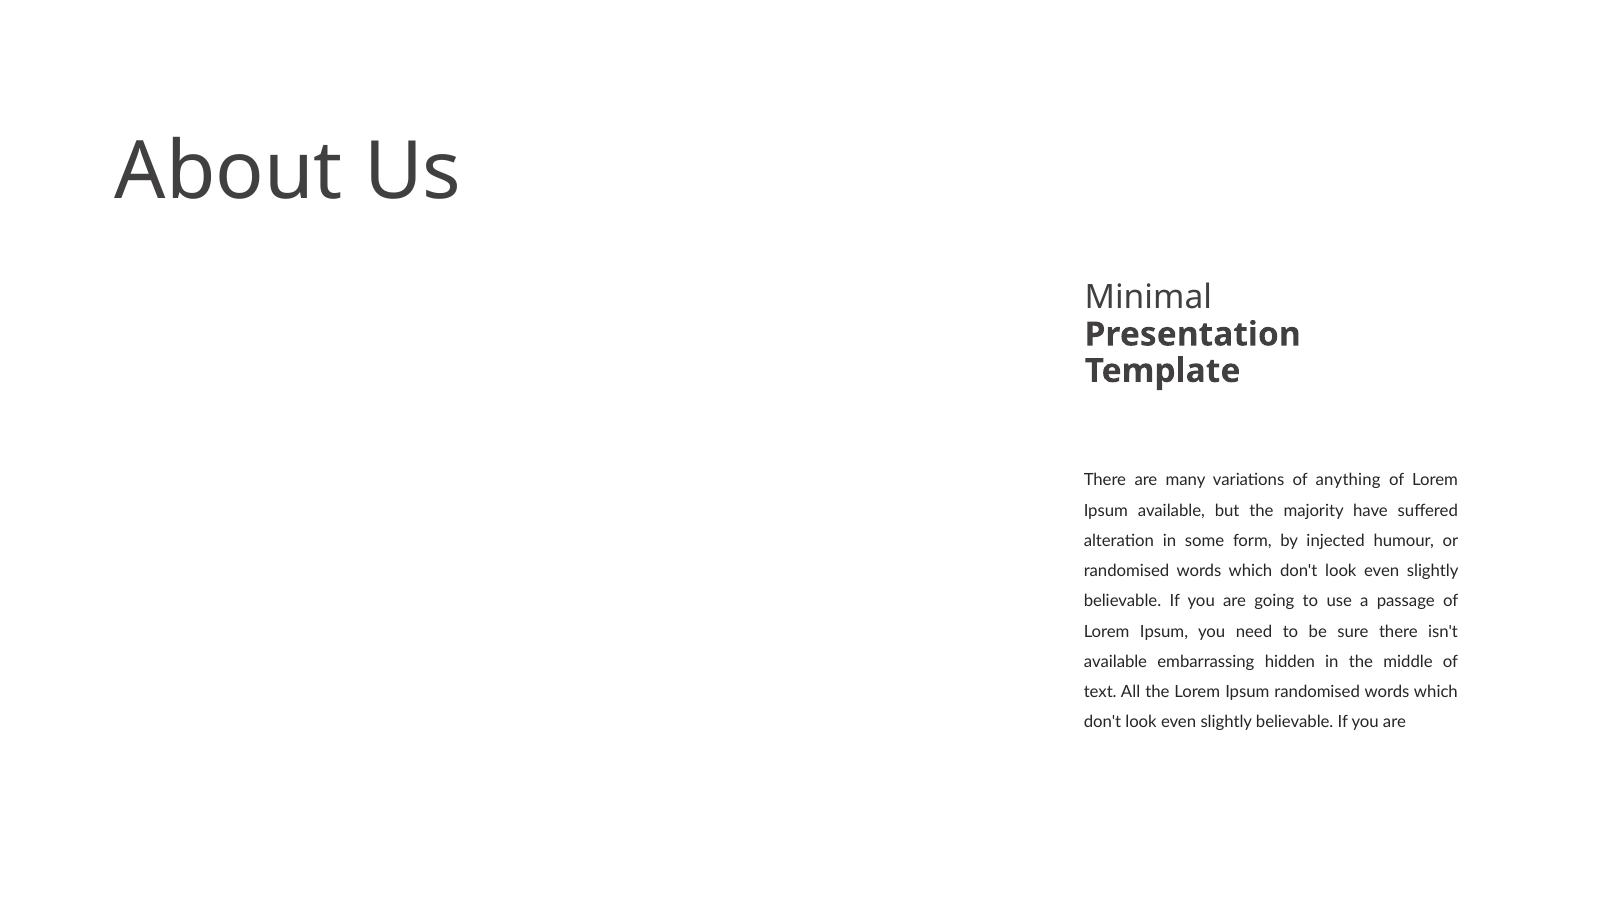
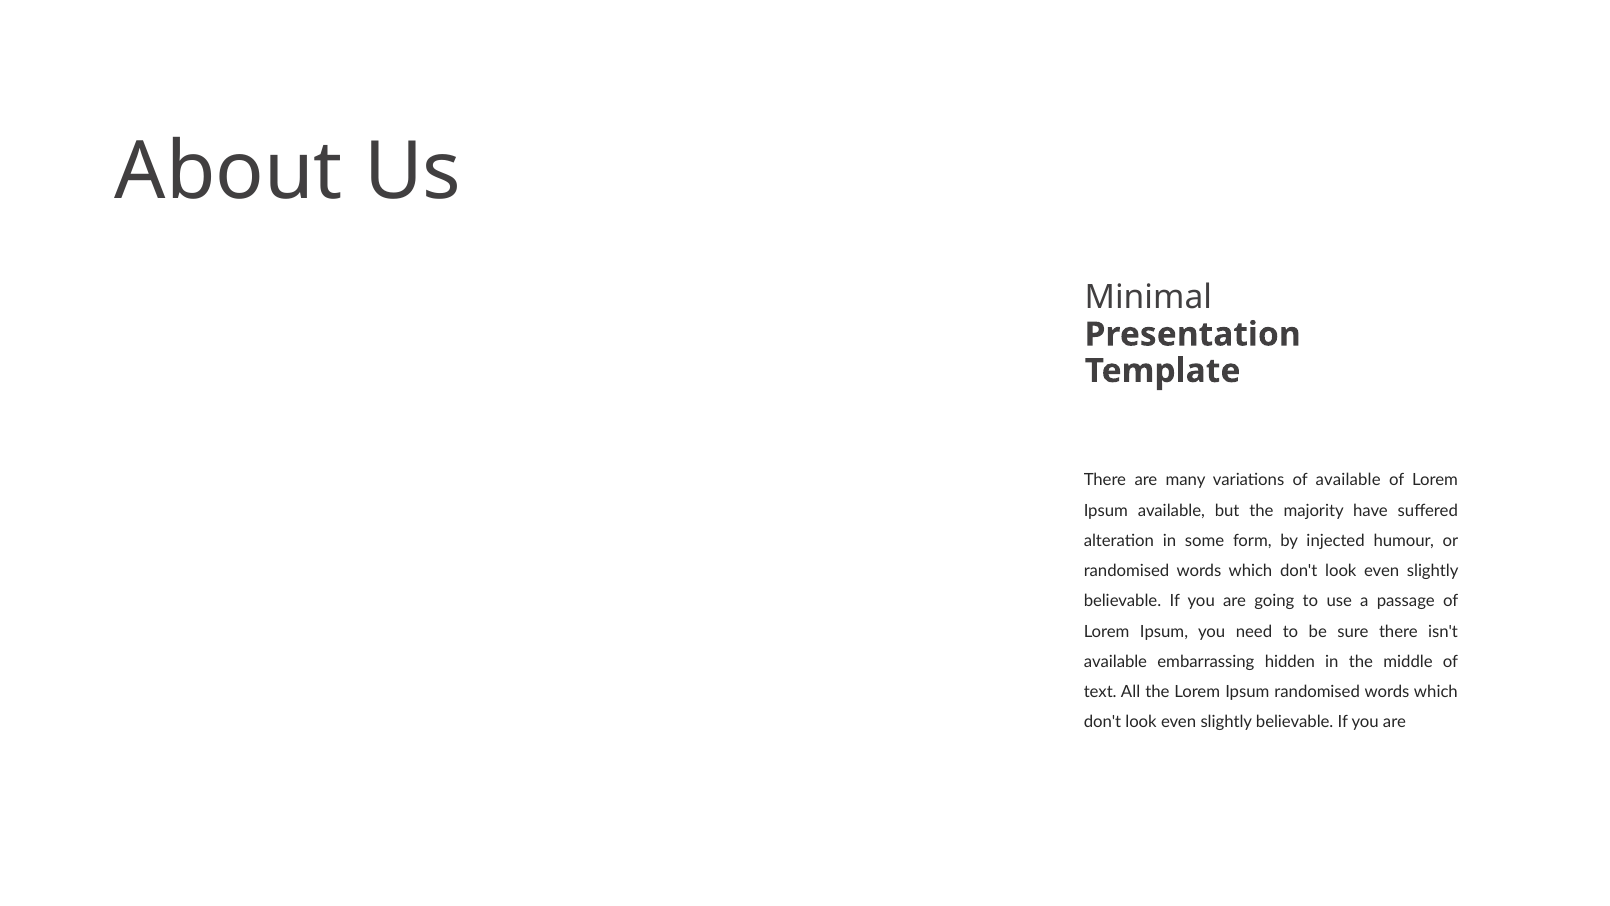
of anything: anything -> available (1348, 480)
